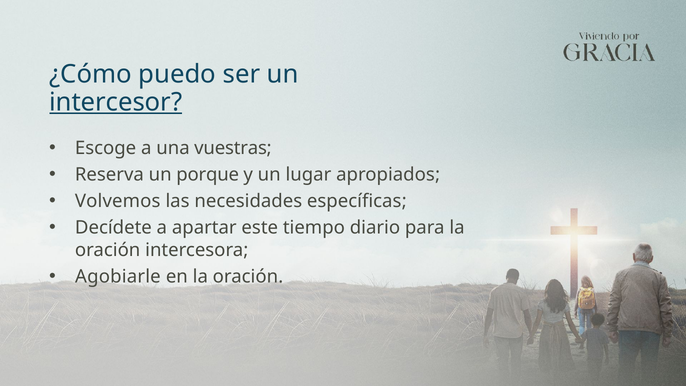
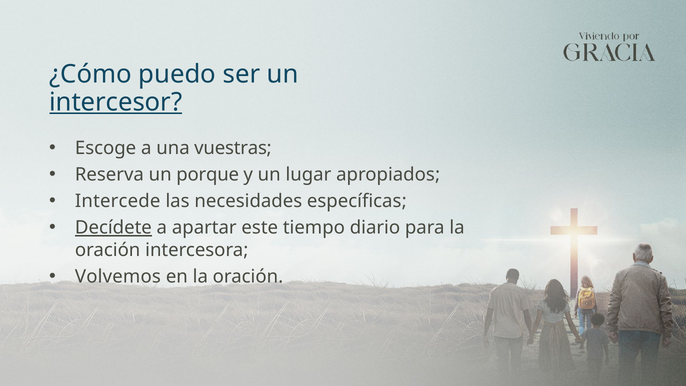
Volvemos: Volvemos -> Intercede (118, 201)
Decídete underline: none -> present (113, 228)
Agobiarle: Agobiarle -> Volvemos (118, 276)
